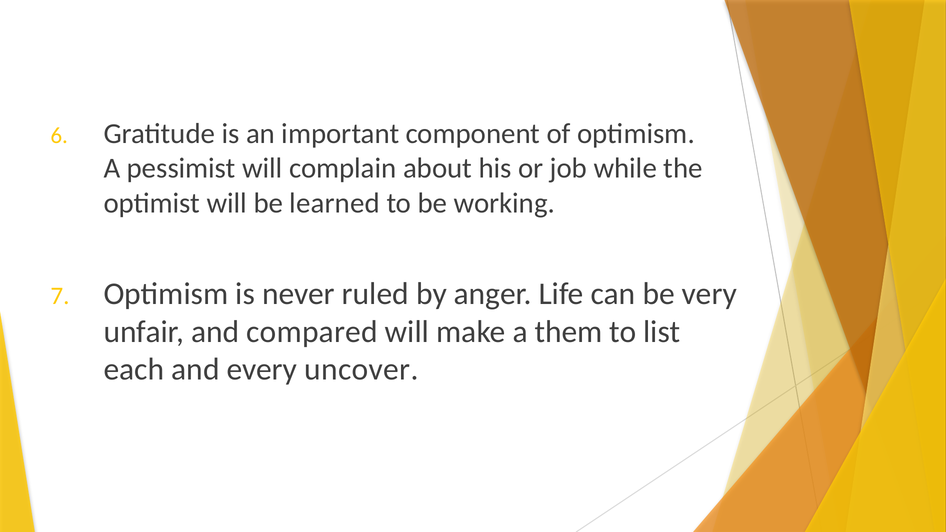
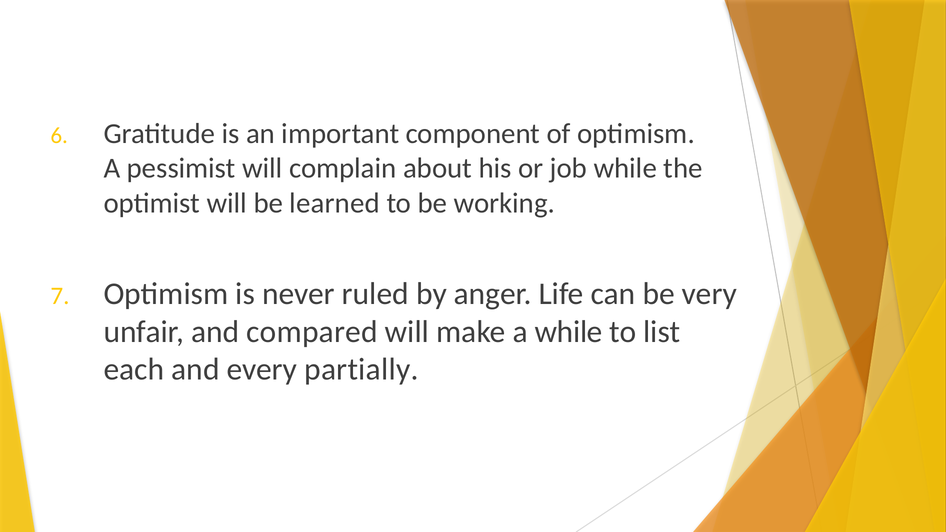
a them: them -> while (569, 332)
uncover: uncover -> partially (361, 370)
